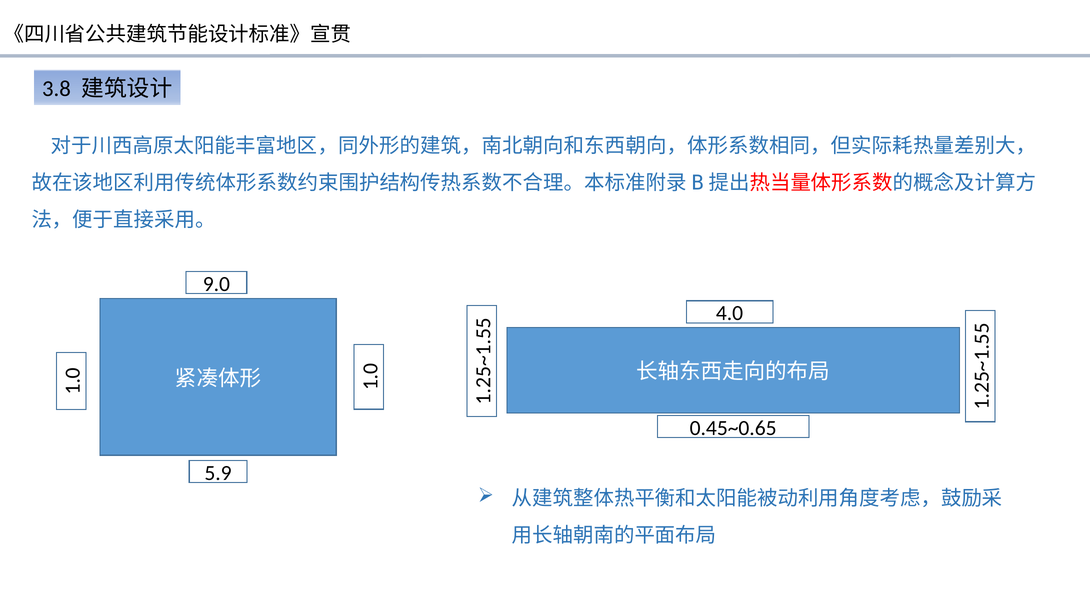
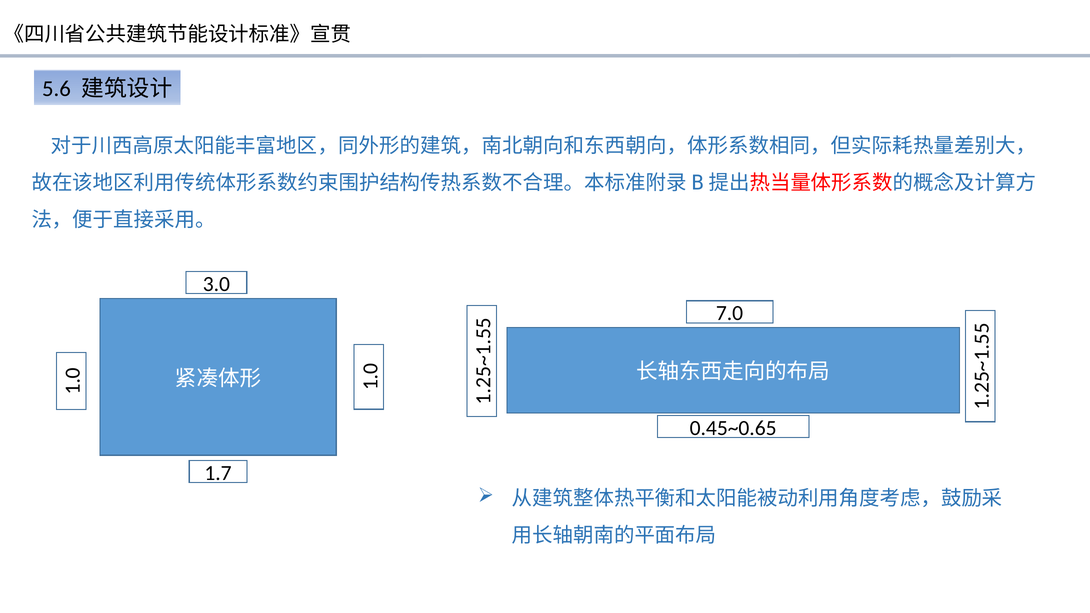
3.8: 3.8 -> 5.6 (56, 89)
9.0: 9.0 -> 3.0 (216, 284)
4.0: 4.0 -> 7.0 (730, 313)
5.9: 5.9 -> 1.7 (218, 473)
